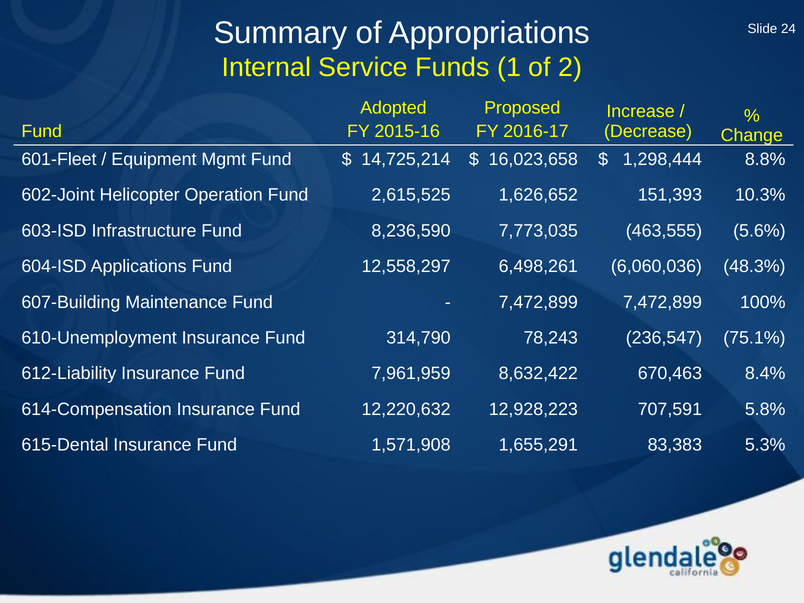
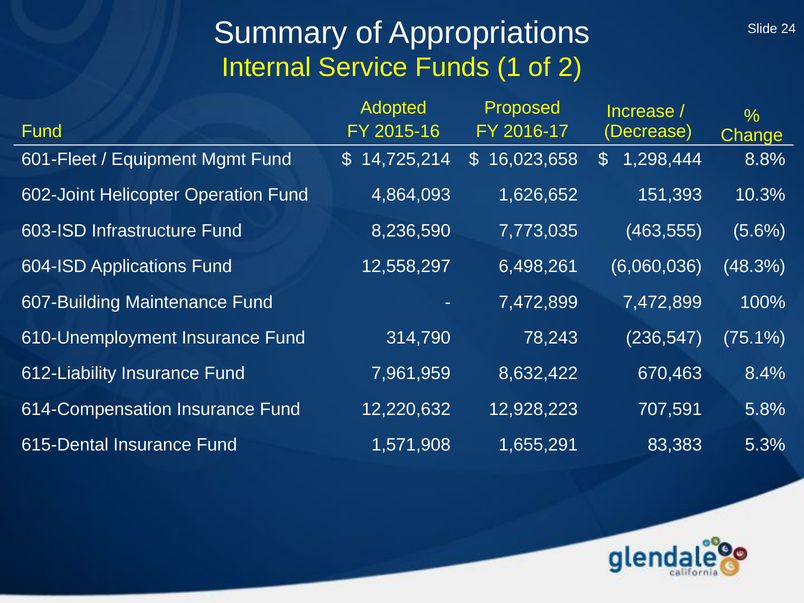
2,615,525: 2,615,525 -> 4,864,093 (411, 195)
